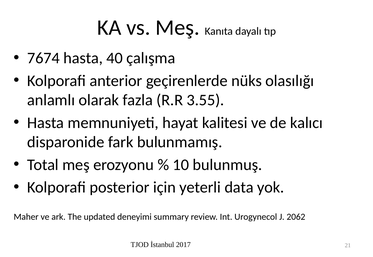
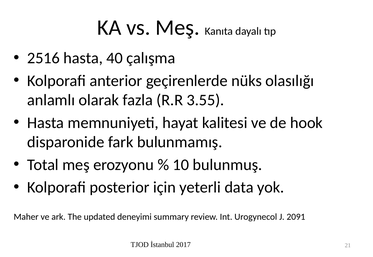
7674: 7674 -> 2516 (43, 58)
kalıcı: kalıcı -> hook (306, 123)
2062: 2062 -> 2091 (296, 217)
